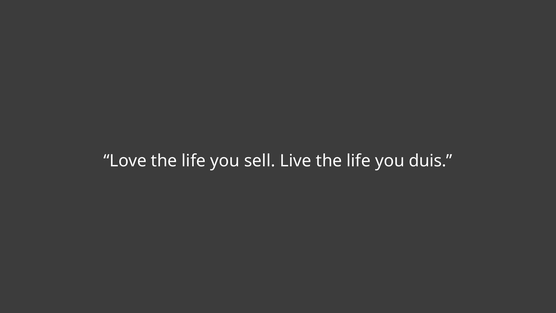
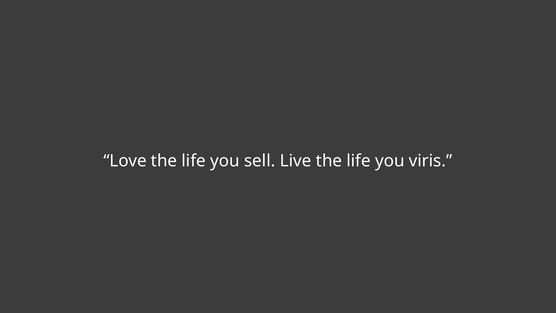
duis: duis -> viris (431, 161)
